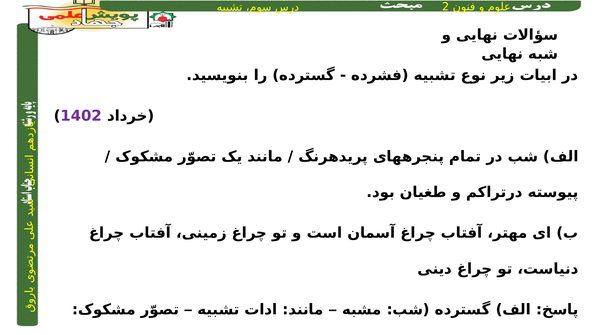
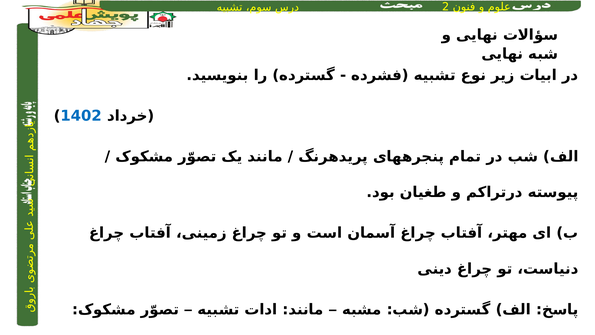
1402 colour: purple -> blue (81, 116)
